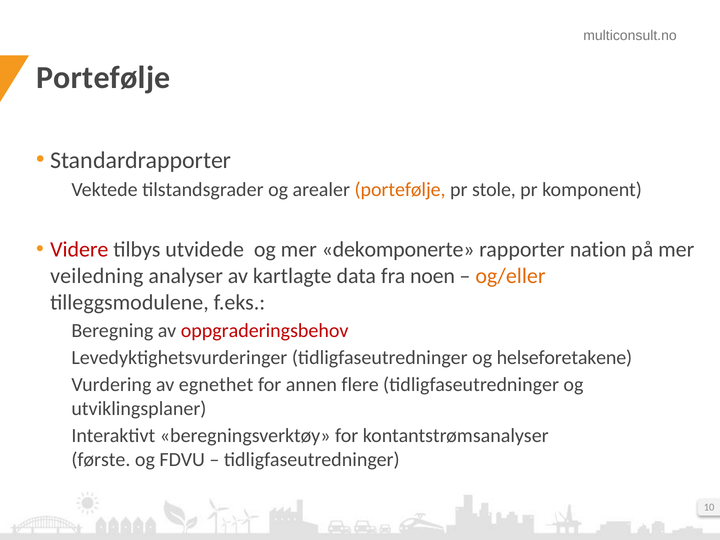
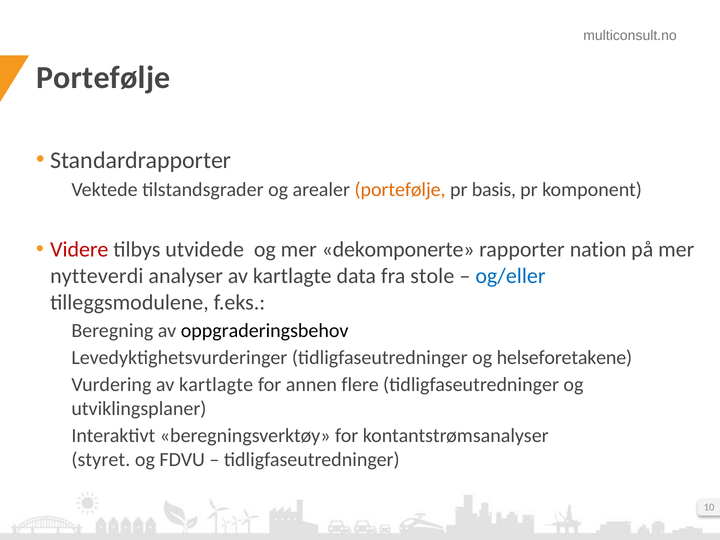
stole: stole -> basis (494, 189)
veiledning: veiledning -> nytteverdi (97, 276)
noen: noen -> stole (432, 276)
og/eller colour: orange -> blue (510, 276)
oppgraderingsbehov colour: red -> black (265, 330)
Vurdering av egnethet: egnethet -> kartlagte (216, 384)
første: første -> styret (101, 459)
